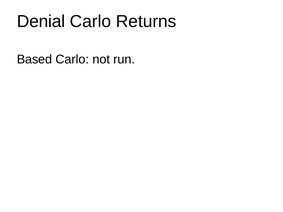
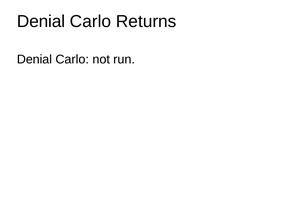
Based: Based -> Denial (34, 59)
